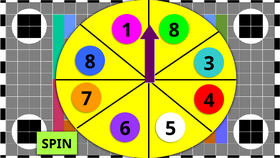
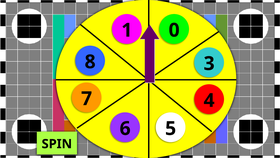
1 8: 8 -> 0 (174, 30)
